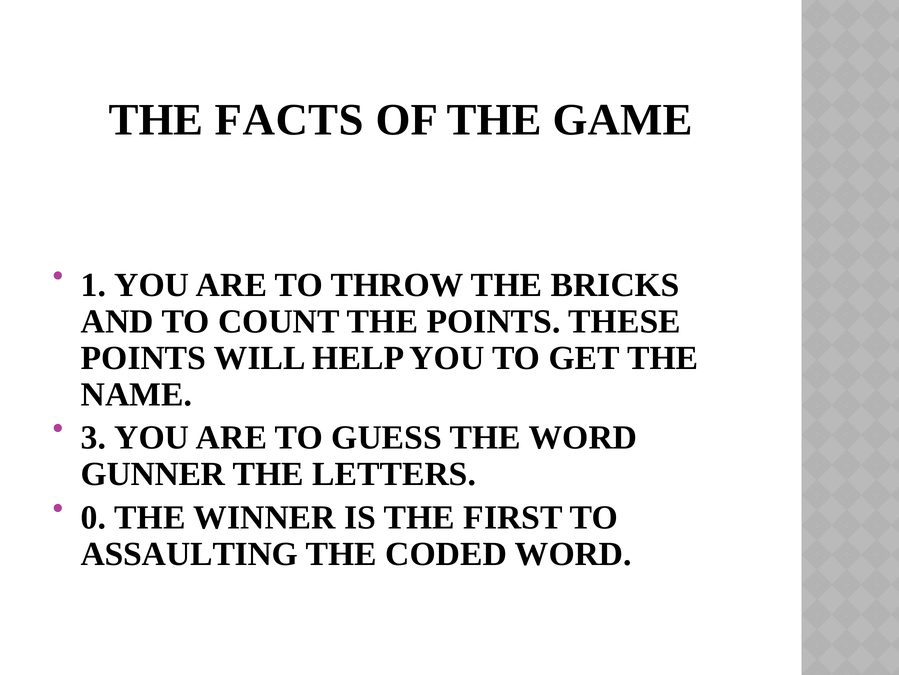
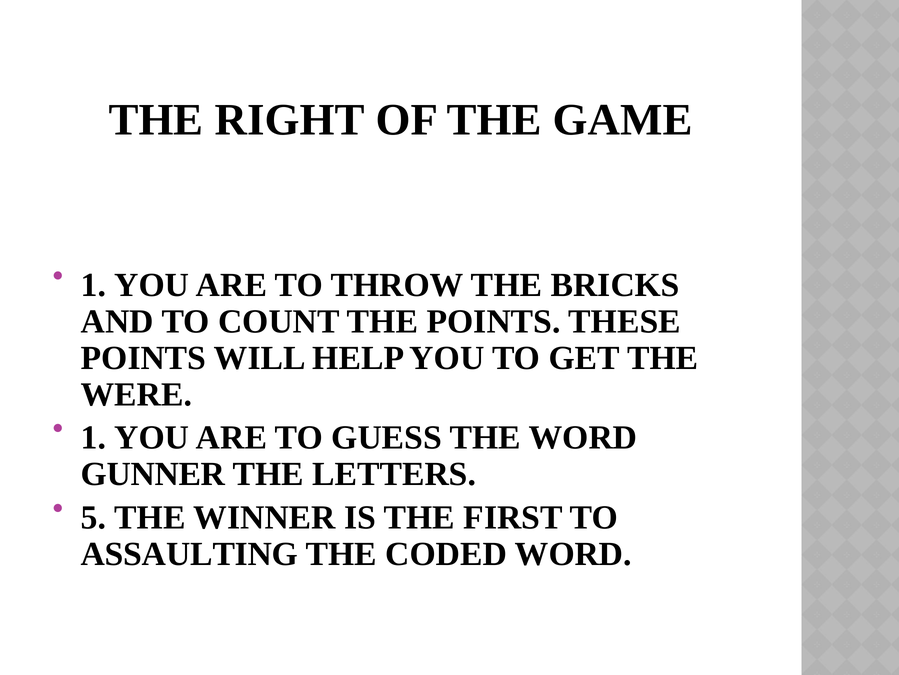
FACTS: FACTS -> RIGHT (290, 120)
NAME: NAME -> WERE (136, 394)
3: 3 -> 1 (93, 437)
0: 0 -> 5 (93, 517)
